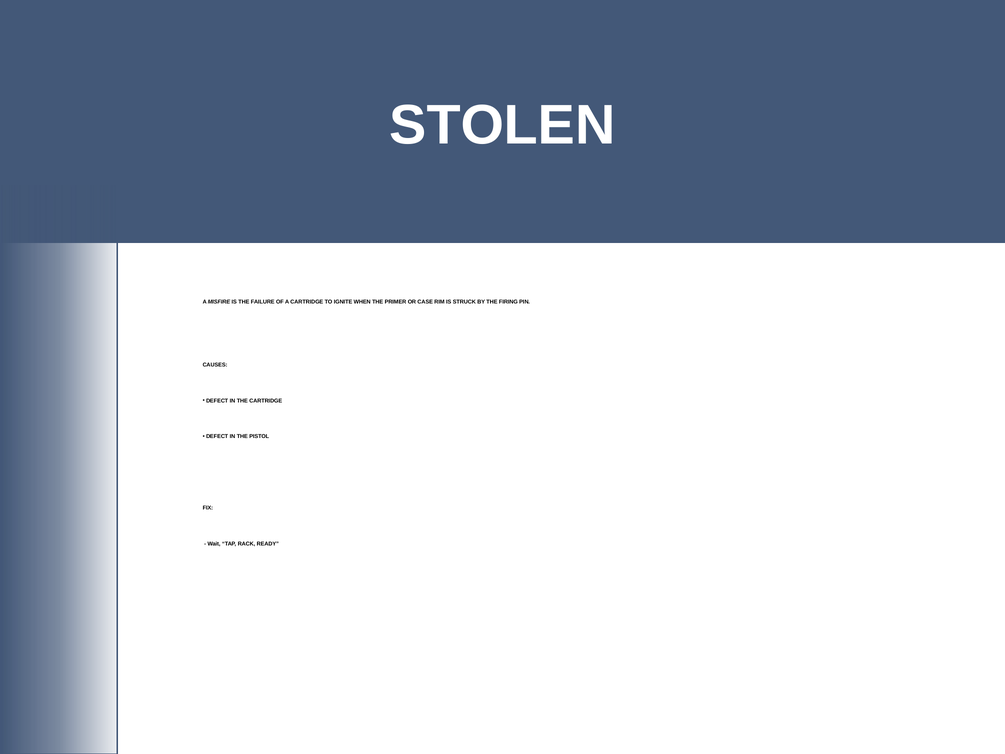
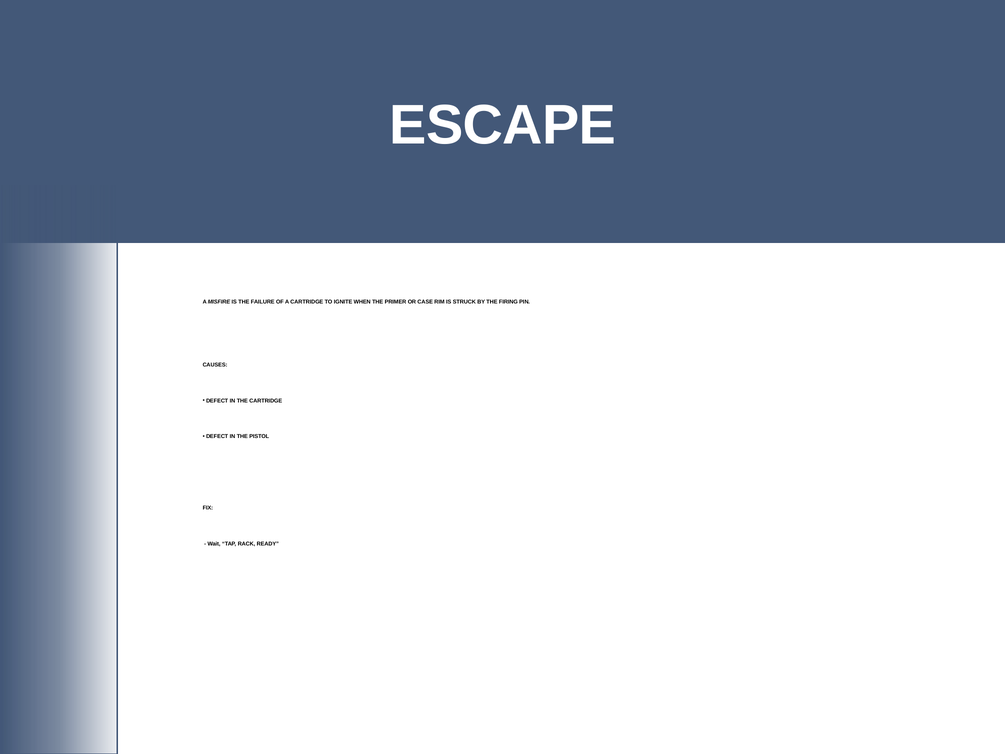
STOLEN: STOLEN -> ESCAPE (503, 125)
